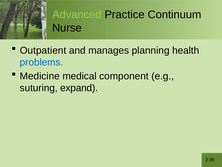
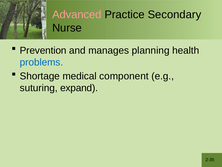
Advanced colour: light green -> pink (77, 14)
Continuum: Continuum -> Secondary (174, 14)
Outpatient: Outpatient -> Prevention (43, 50)
Medicine: Medicine -> Shortage (40, 76)
